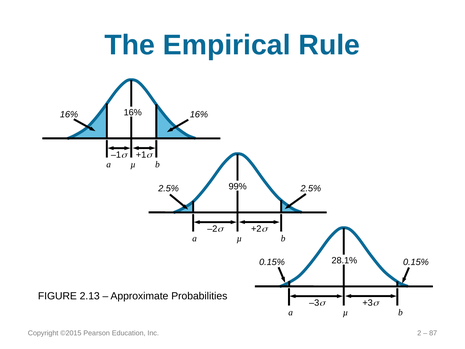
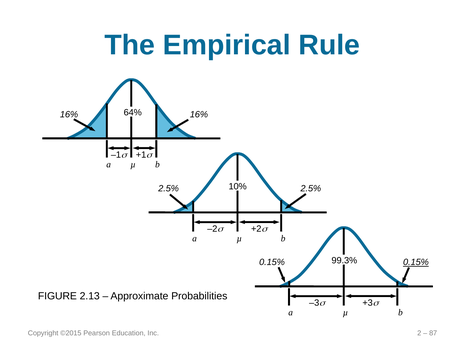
16%: 16% -> 64% (133, 112)
99%: 99% -> 10% (238, 186)
28.1%: 28.1% -> 99.3% (344, 260)
0.15% underline: none -> present (416, 262)
